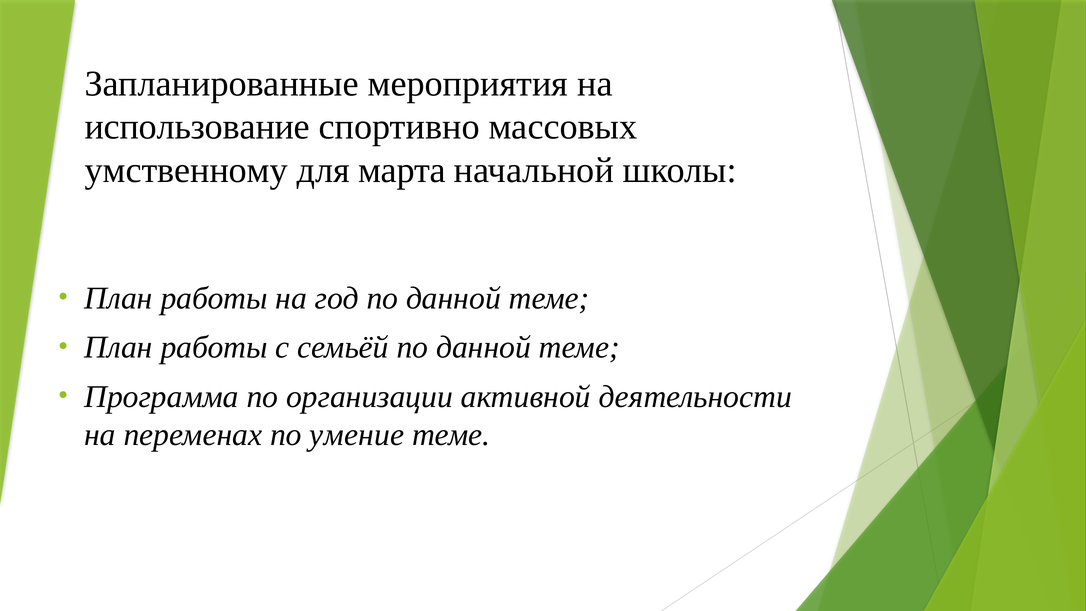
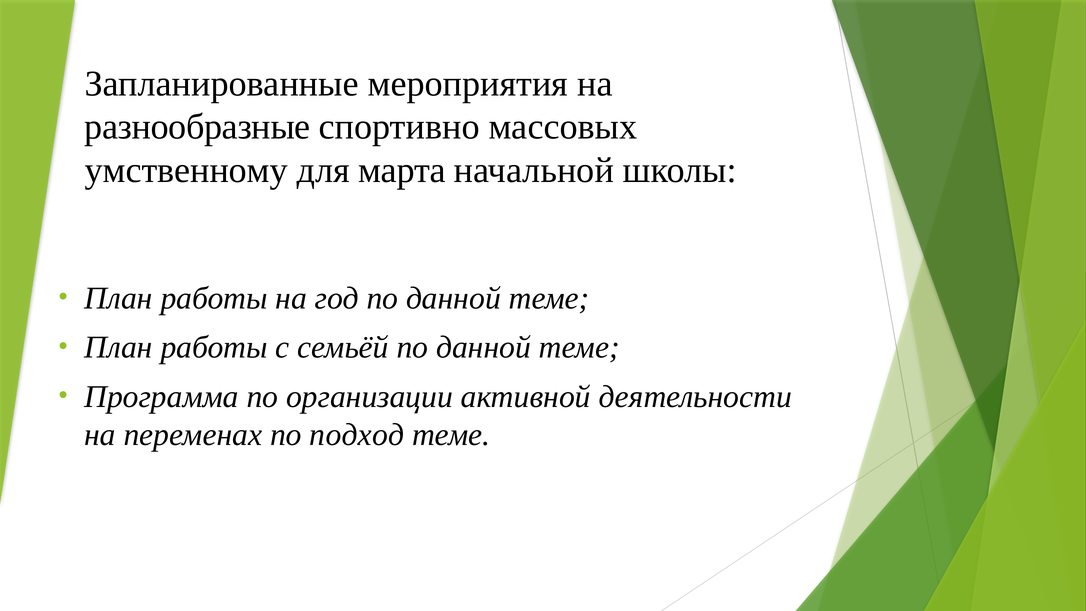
использование: использование -> разнообразные (197, 127)
умение: умение -> подход (357, 435)
